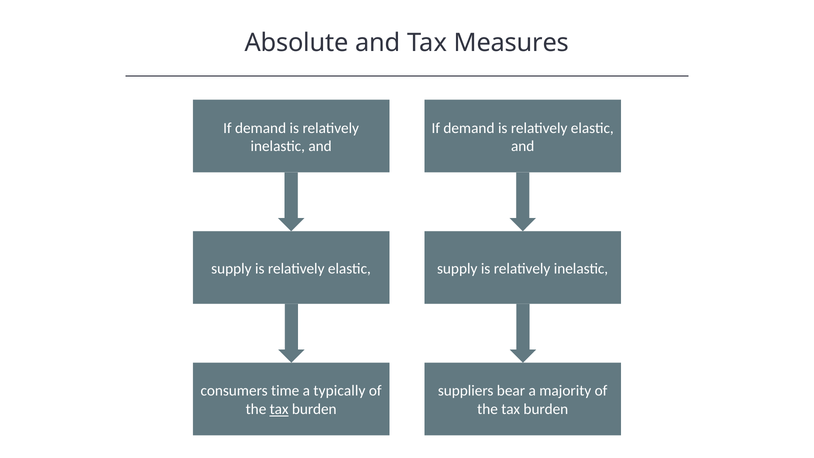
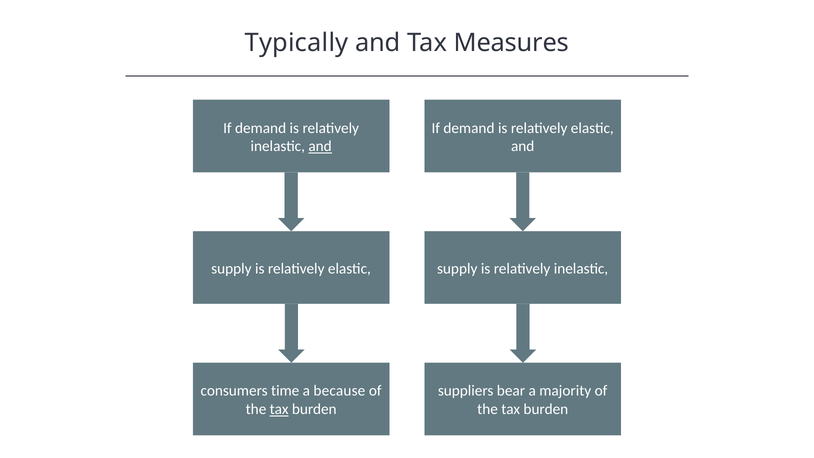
Absolute: Absolute -> Typically (296, 43)
and underline: none -> present (320, 146)
typically: typically -> because (339, 391)
